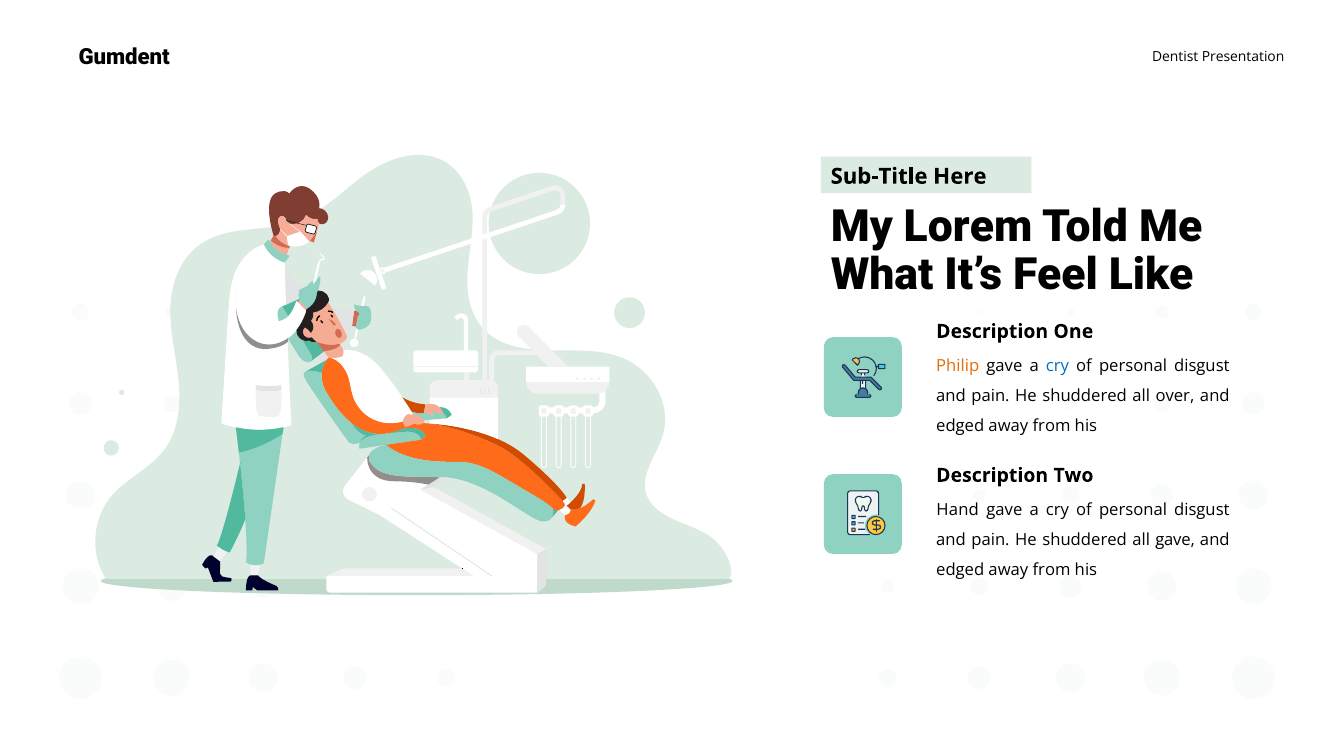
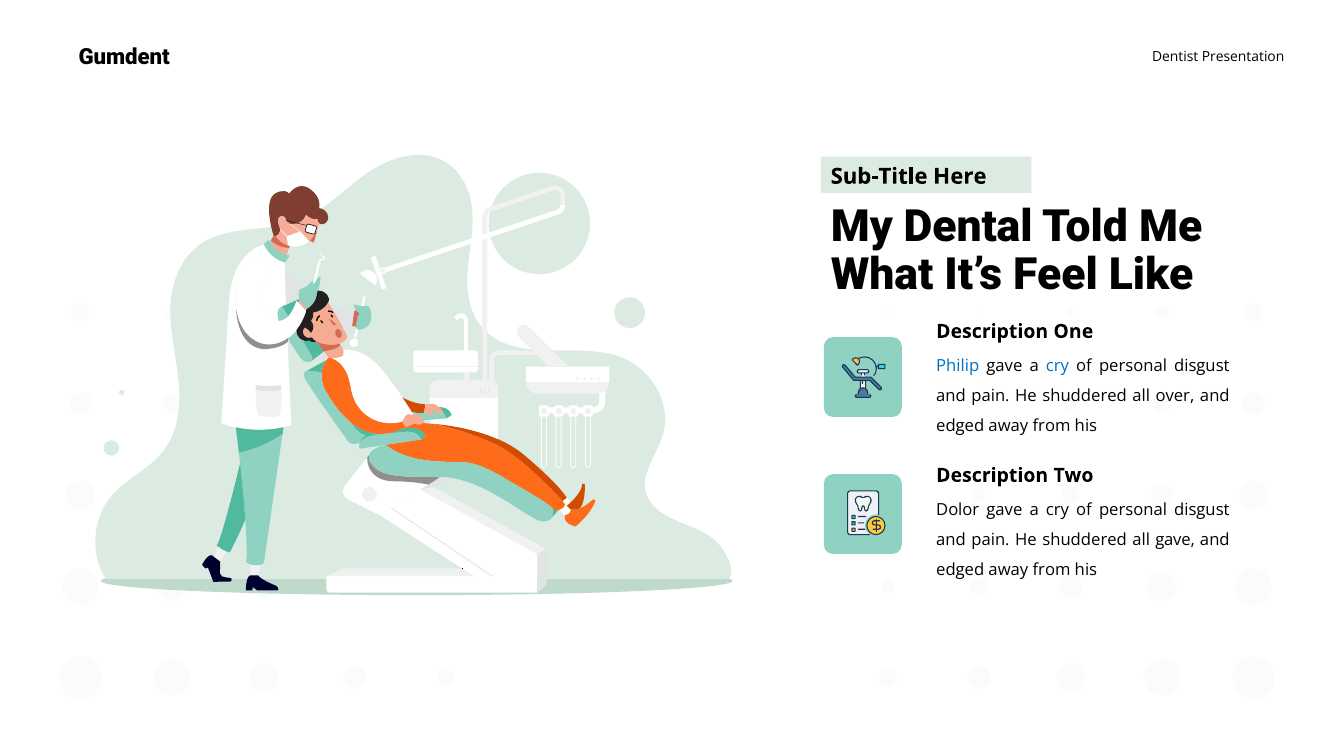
Lorem: Lorem -> Dental (968, 227)
Philip colour: orange -> blue (958, 366)
Hand: Hand -> Dolor (958, 510)
